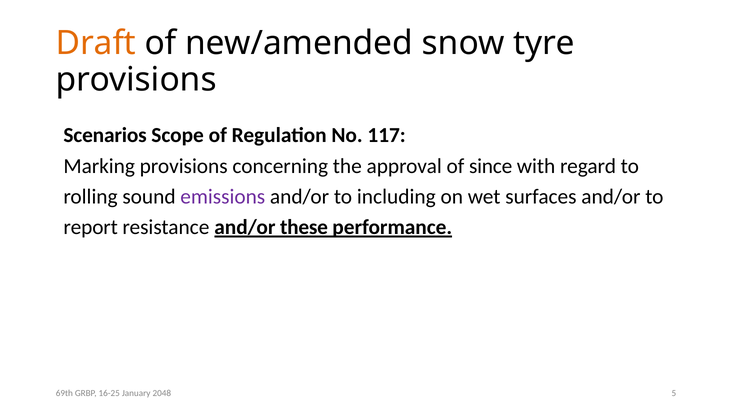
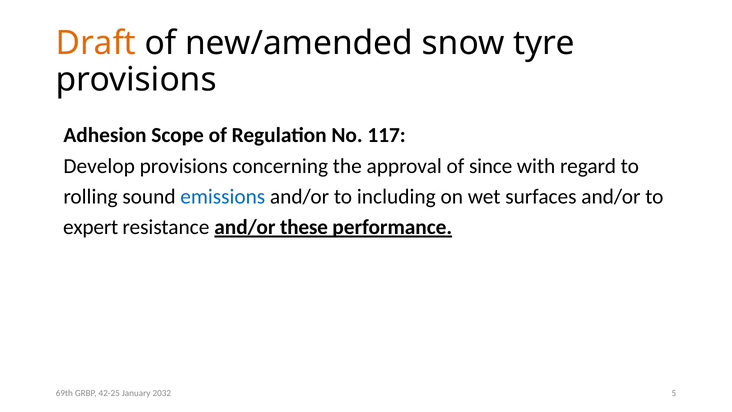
Scenarios: Scenarios -> Adhesion (105, 135)
Marking: Marking -> Develop (99, 166)
emissions colour: purple -> blue (223, 197)
report: report -> expert (91, 227)
16-25: 16-25 -> 42-25 (109, 393)
2048: 2048 -> 2032 (162, 393)
